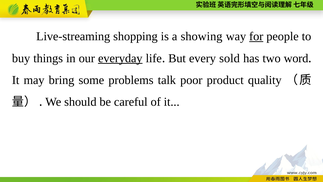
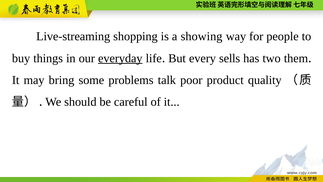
for underline: present -> none (256, 36)
sold: sold -> sells (230, 58)
word: word -> them (296, 58)
